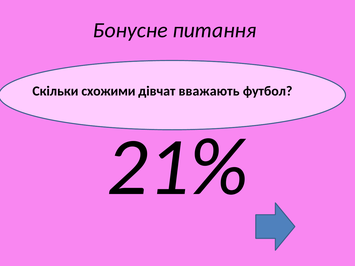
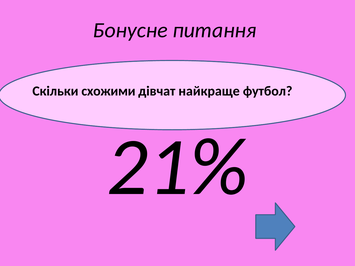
вважають: вважають -> найкраще (209, 91)
